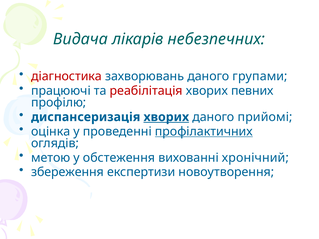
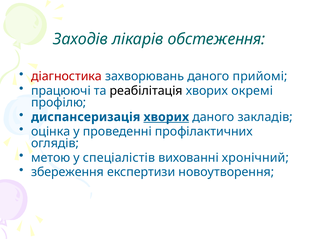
Видача: Видача -> Заходів (81, 39)
небезпечних: небезпечних -> обстеження (216, 39)
групами: групами -> прийомі (260, 76)
реабілітація colour: red -> black (146, 91)
певних: певних -> окремі (252, 91)
прийомі: прийомі -> закладів (265, 117)
профілактичних underline: present -> none (204, 132)
обстеження: обстеження -> спеціалістів (119, 158)
